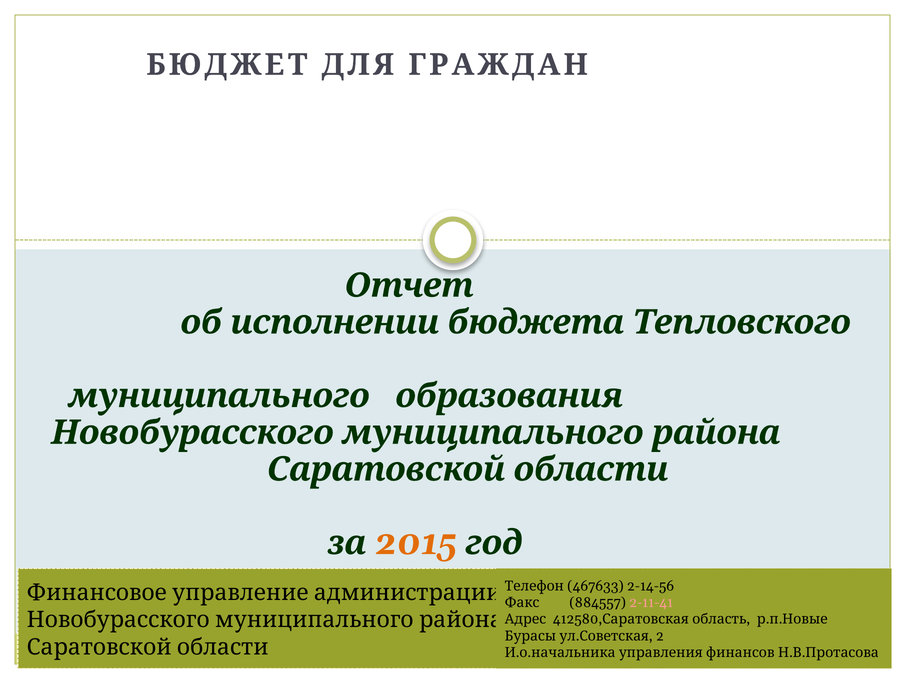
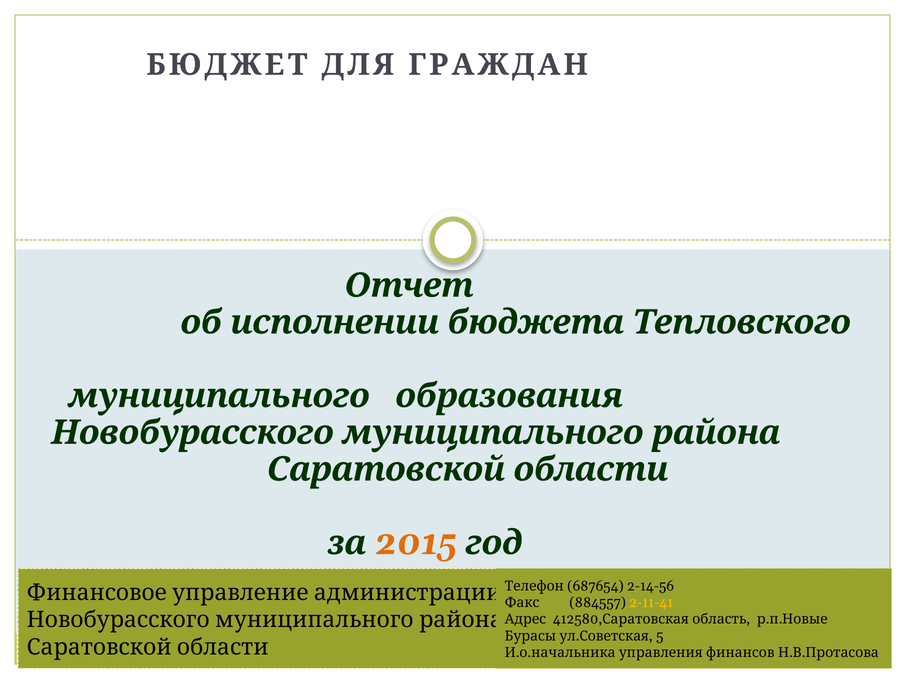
467633: 467633 -> 687654 (596, 586)
2-11-41 colour: pink -> yellow (651, 602)
2: 2 -> 5 (660, 636)
